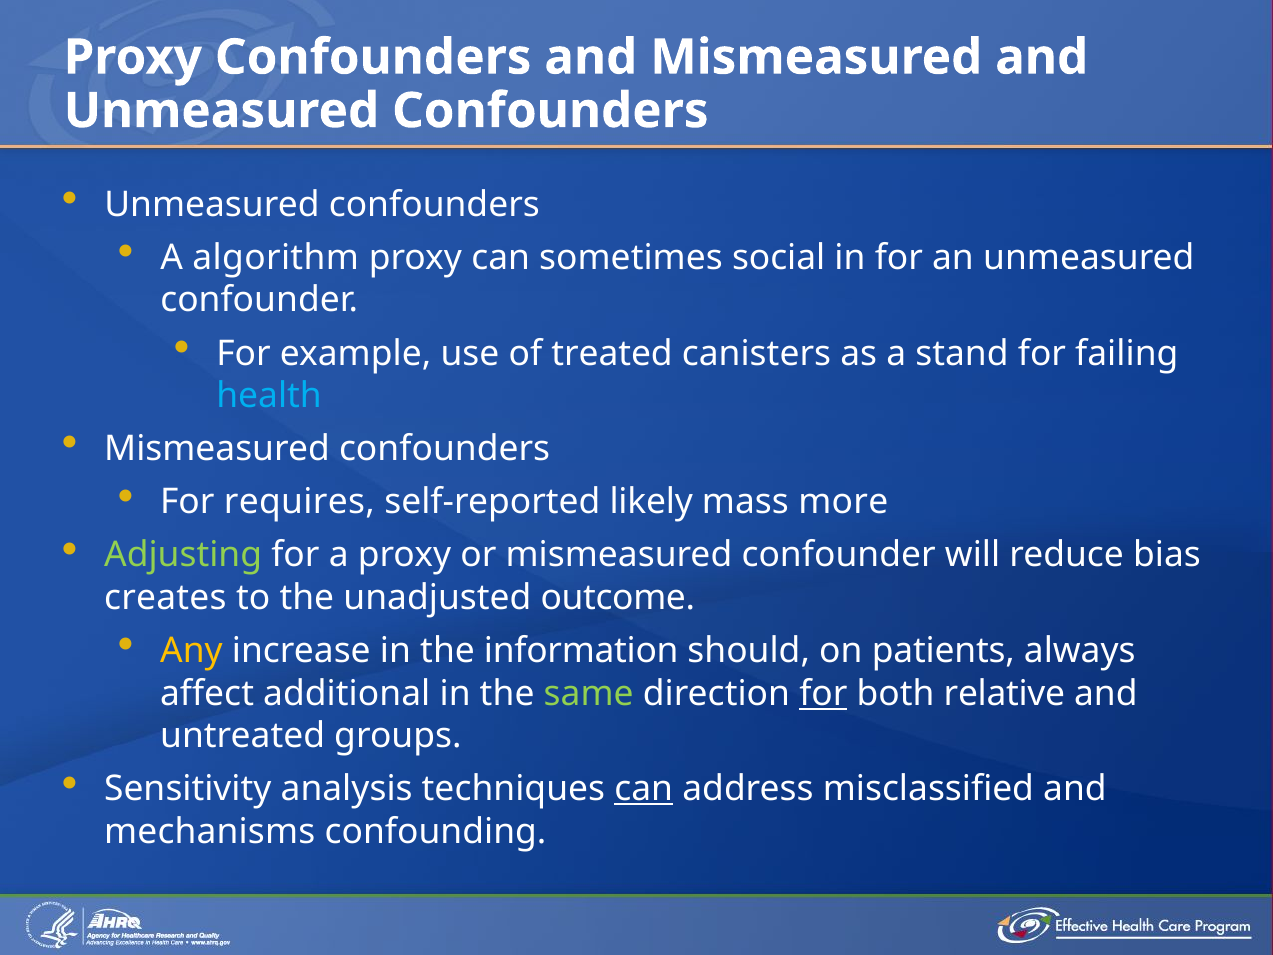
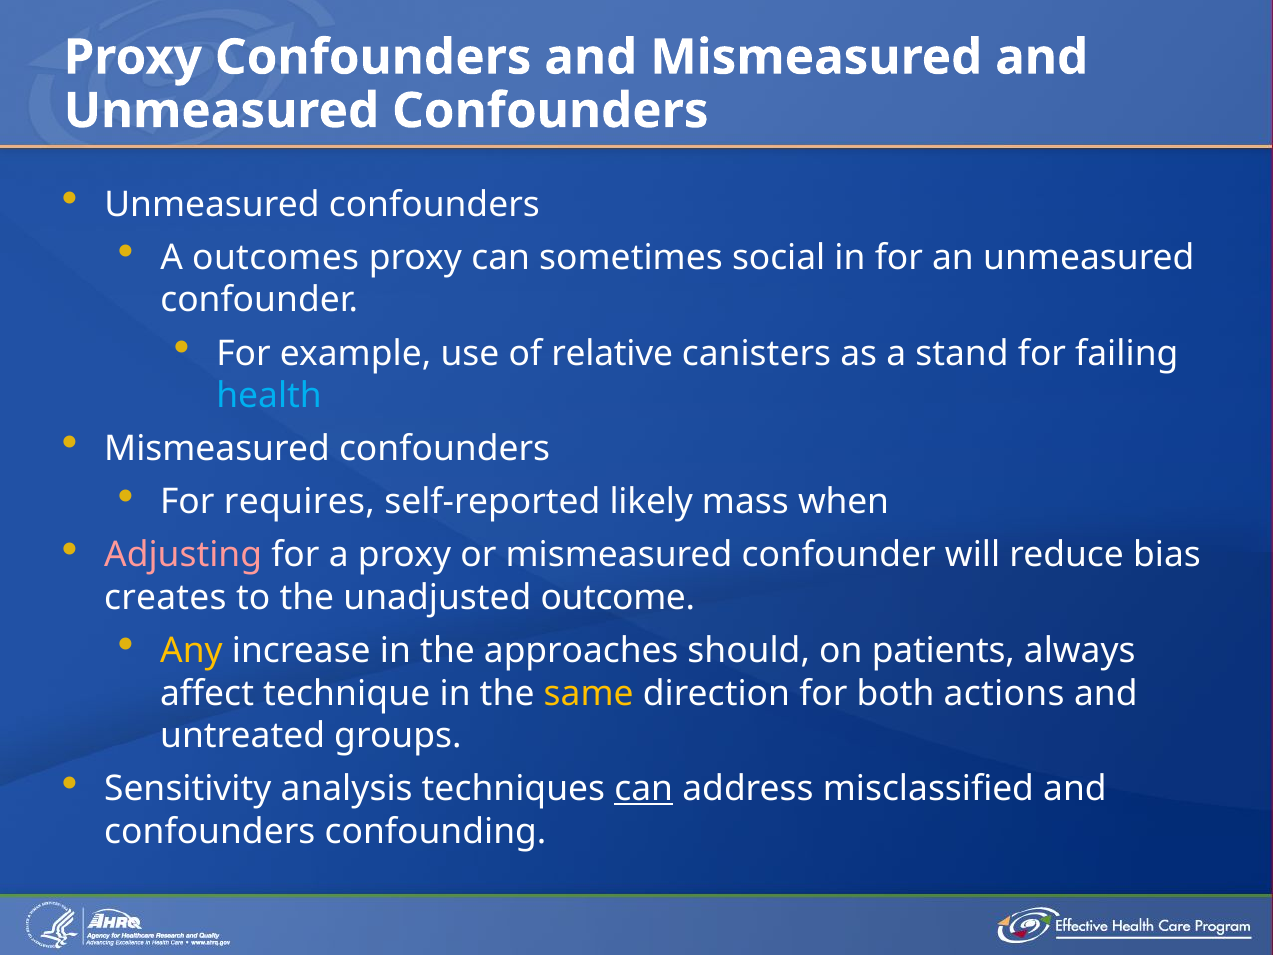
algorithm: algorithm -> outcomes (276, 258)
treated: treated -> relative (612, 353)
more: more -> when (844, 502)
Adjusting colour: light green -> pink (183, 555)
information: information -> approaches (581, 651)
additional: additional -> technique (347, 693)
same colour: light green -> yellow (589, 693)
for underline: present -> none (823, 693)
relative: relative -> actions (1004, 693)
mechanisms: mechanisms -> confounders (210, 831)
